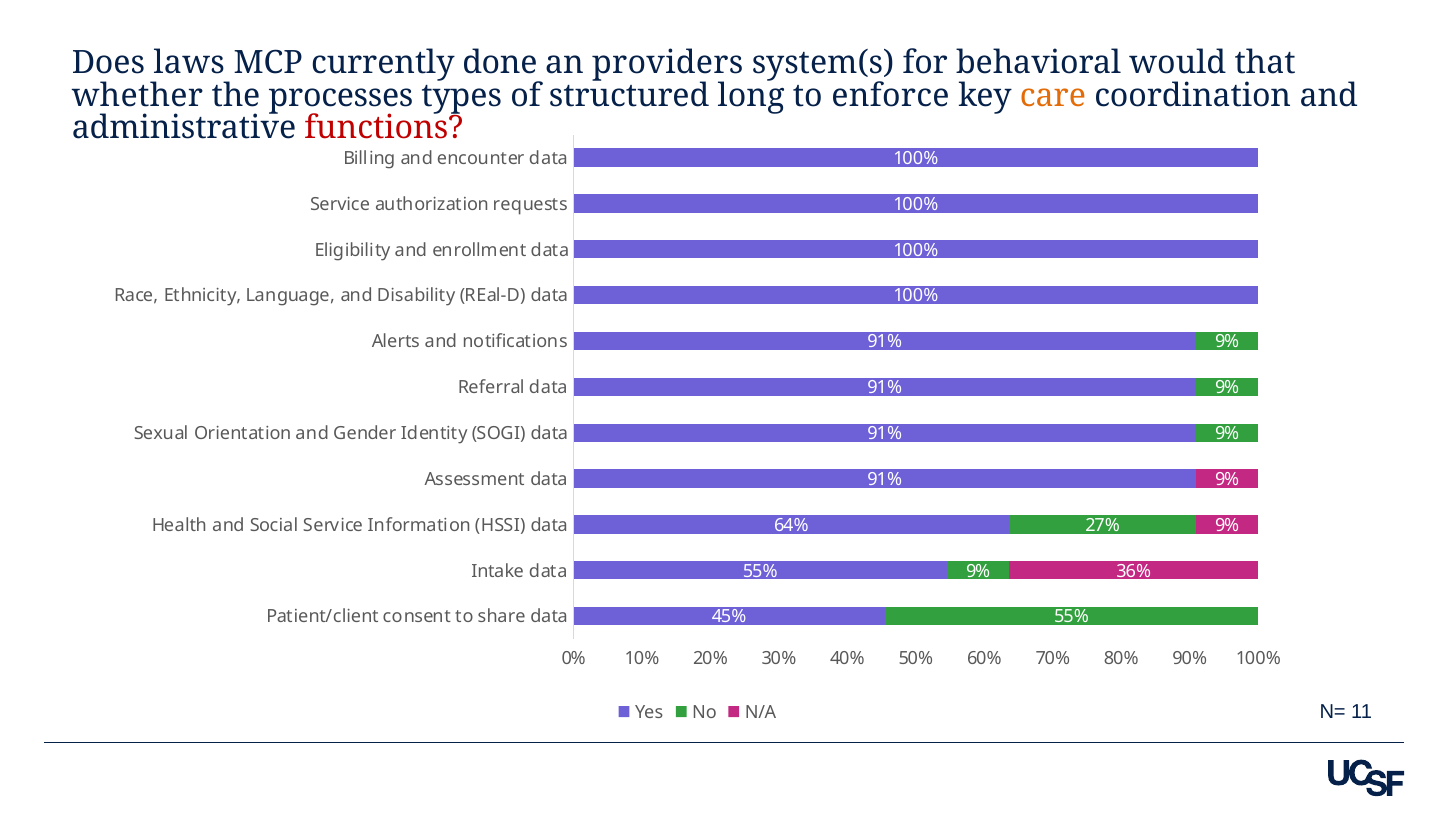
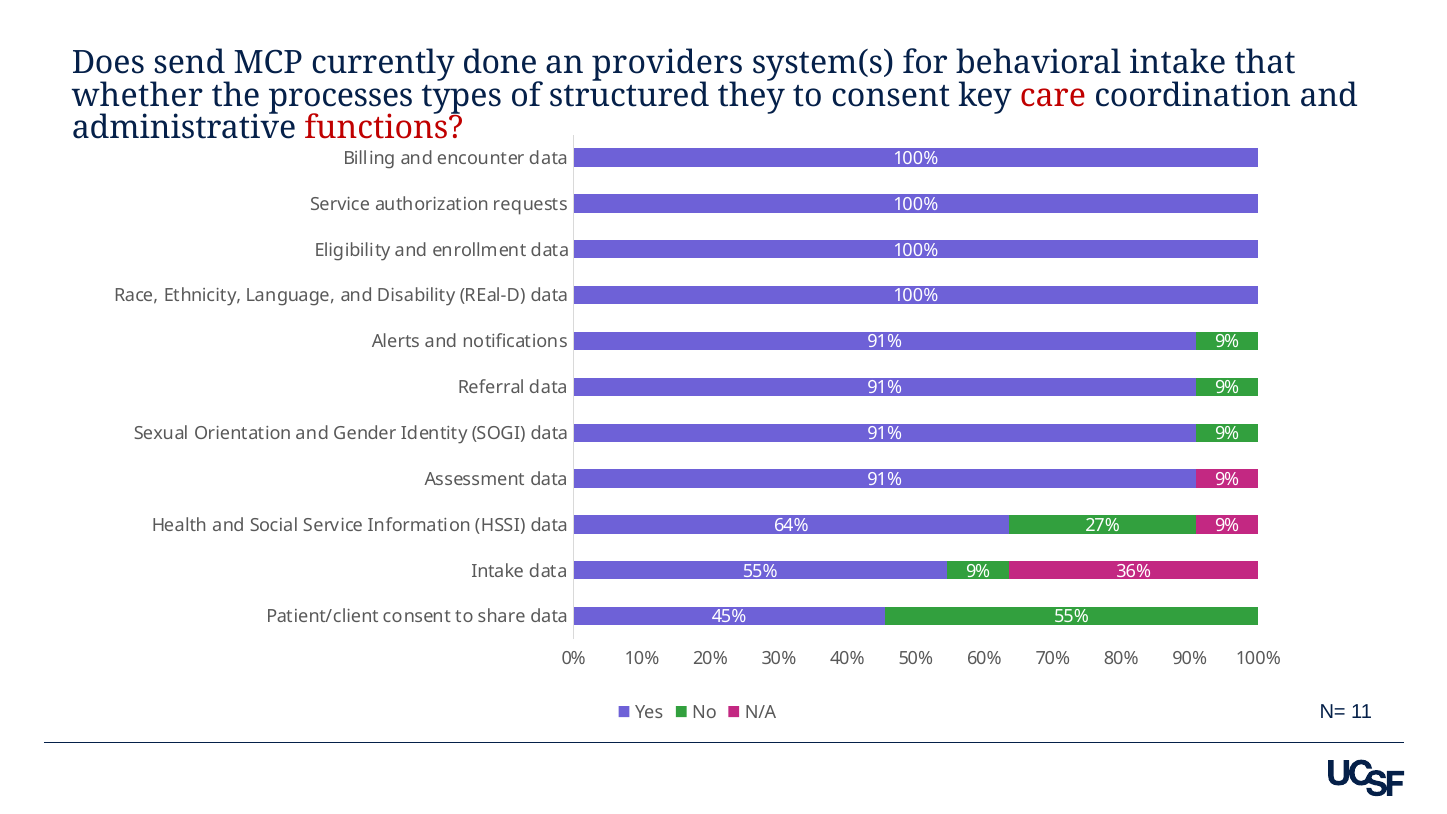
laws: laws -> send (189, 63)
behavioral would: would -> intake (1178, 63)
long: long -> they (751, 95)
to enforce: enforce -> consent (891, 95)
care colour: orange -> red (1053, 95)
